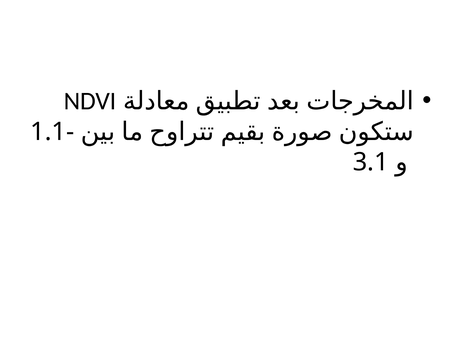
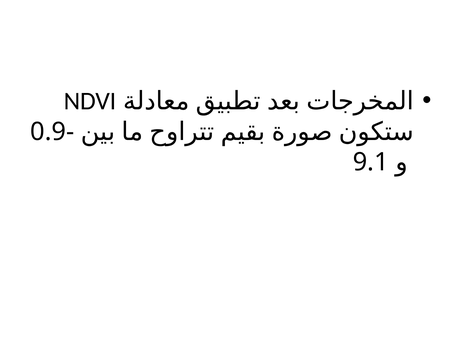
1.1: 1.1 -> 0.9 (48, 132)
3.1: 3.1 -> 9.1 (371, 162)
